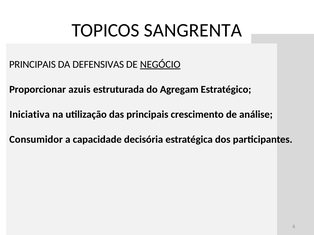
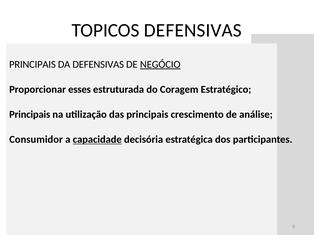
TOPICOS SANGRENTA: SANGRENTA -> DEFENSIVAS (193, 30)
azuis: azuis -> esses (80, 90)
Agregam: Agregam -> Coragem (179, 90)
Iniciativa: Iniciativa -> Principais (30, 115)
capacidade underline: none -> present (97, 140)
